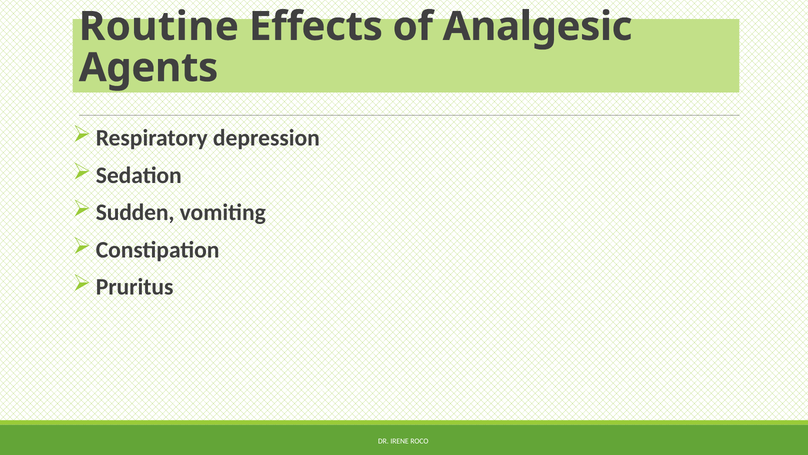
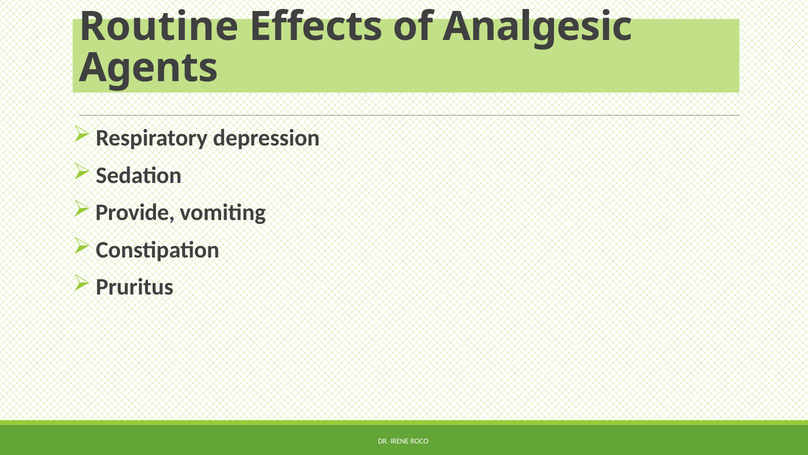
Sudden: Sudden -> Provide (135, 212)
